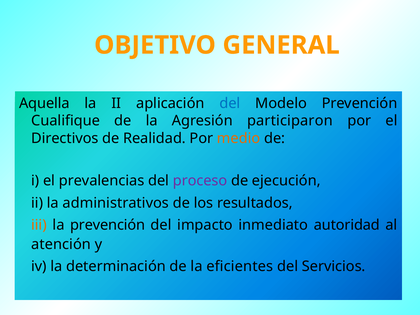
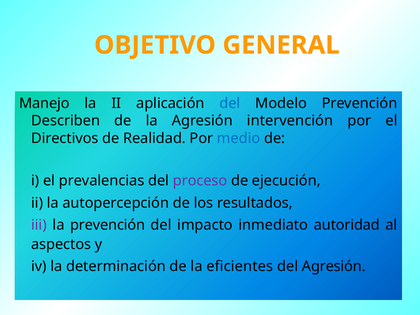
Aquella: Aquella -> Manejo (44, 103)
Cualifique: Cualifique -> Describen (66, 121)
participaron: participaron -> intervención (290, 121)
medio colour: orange -> blue (239, 138)
administrativos: administrativos -> autopercepción (116, 203)
iii colour: orange -> purple (39, 225)
atención: atención -> aspectos (61, 244)
del Servicios: Servicios -> Agresión (334, 266)
